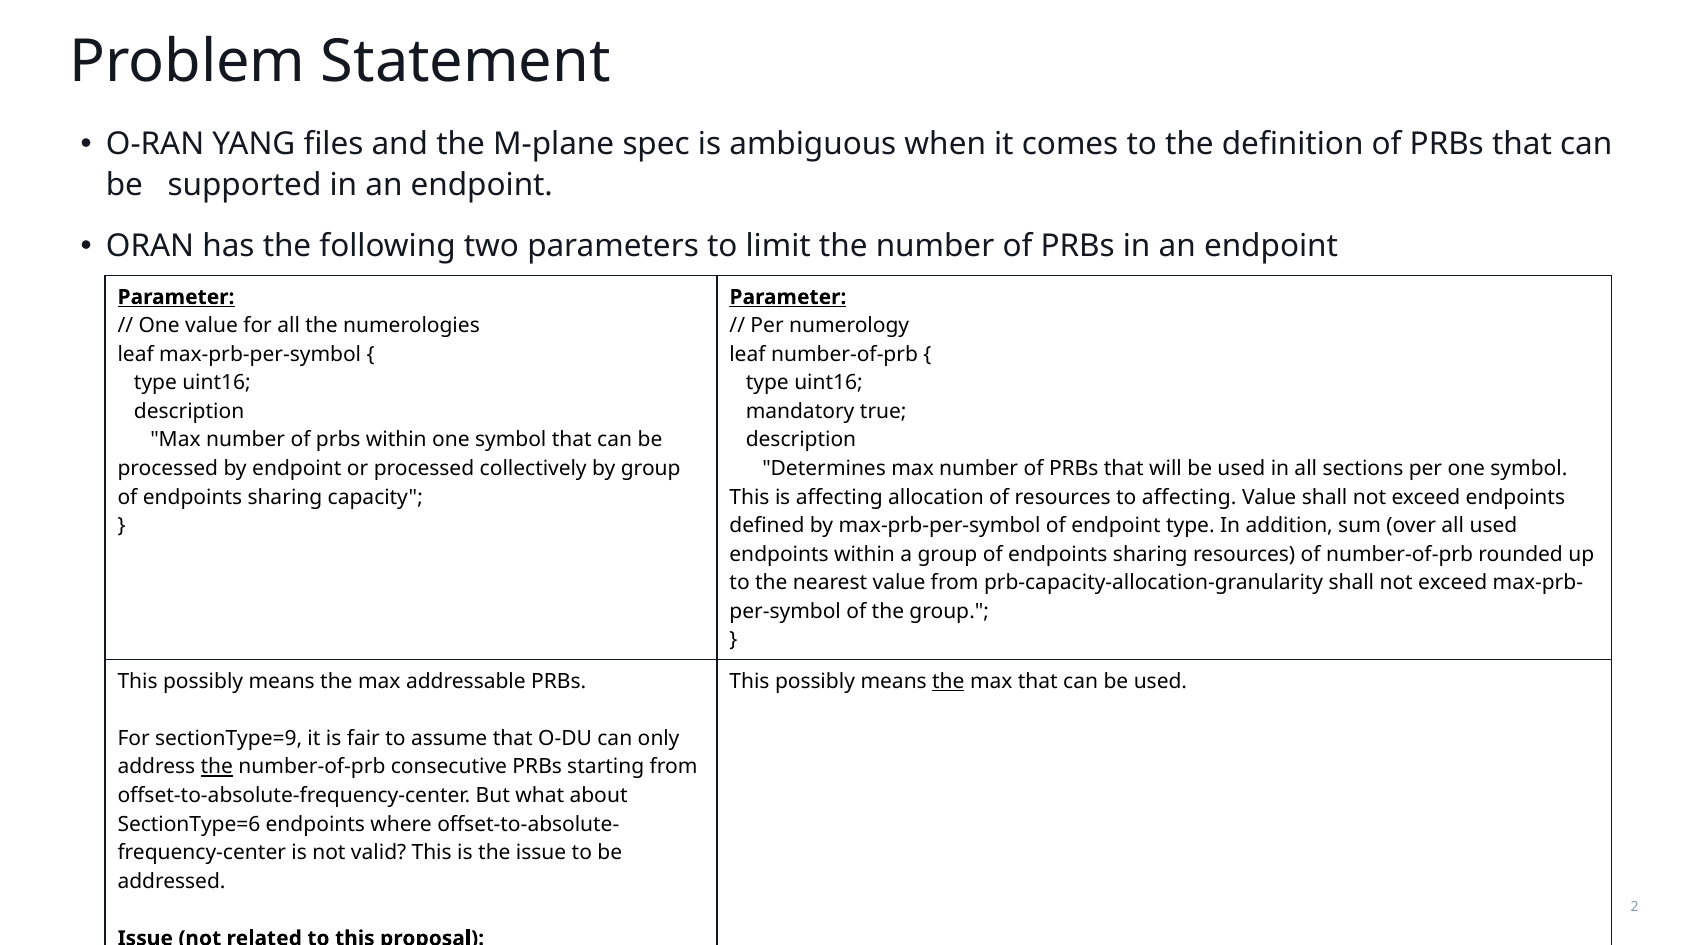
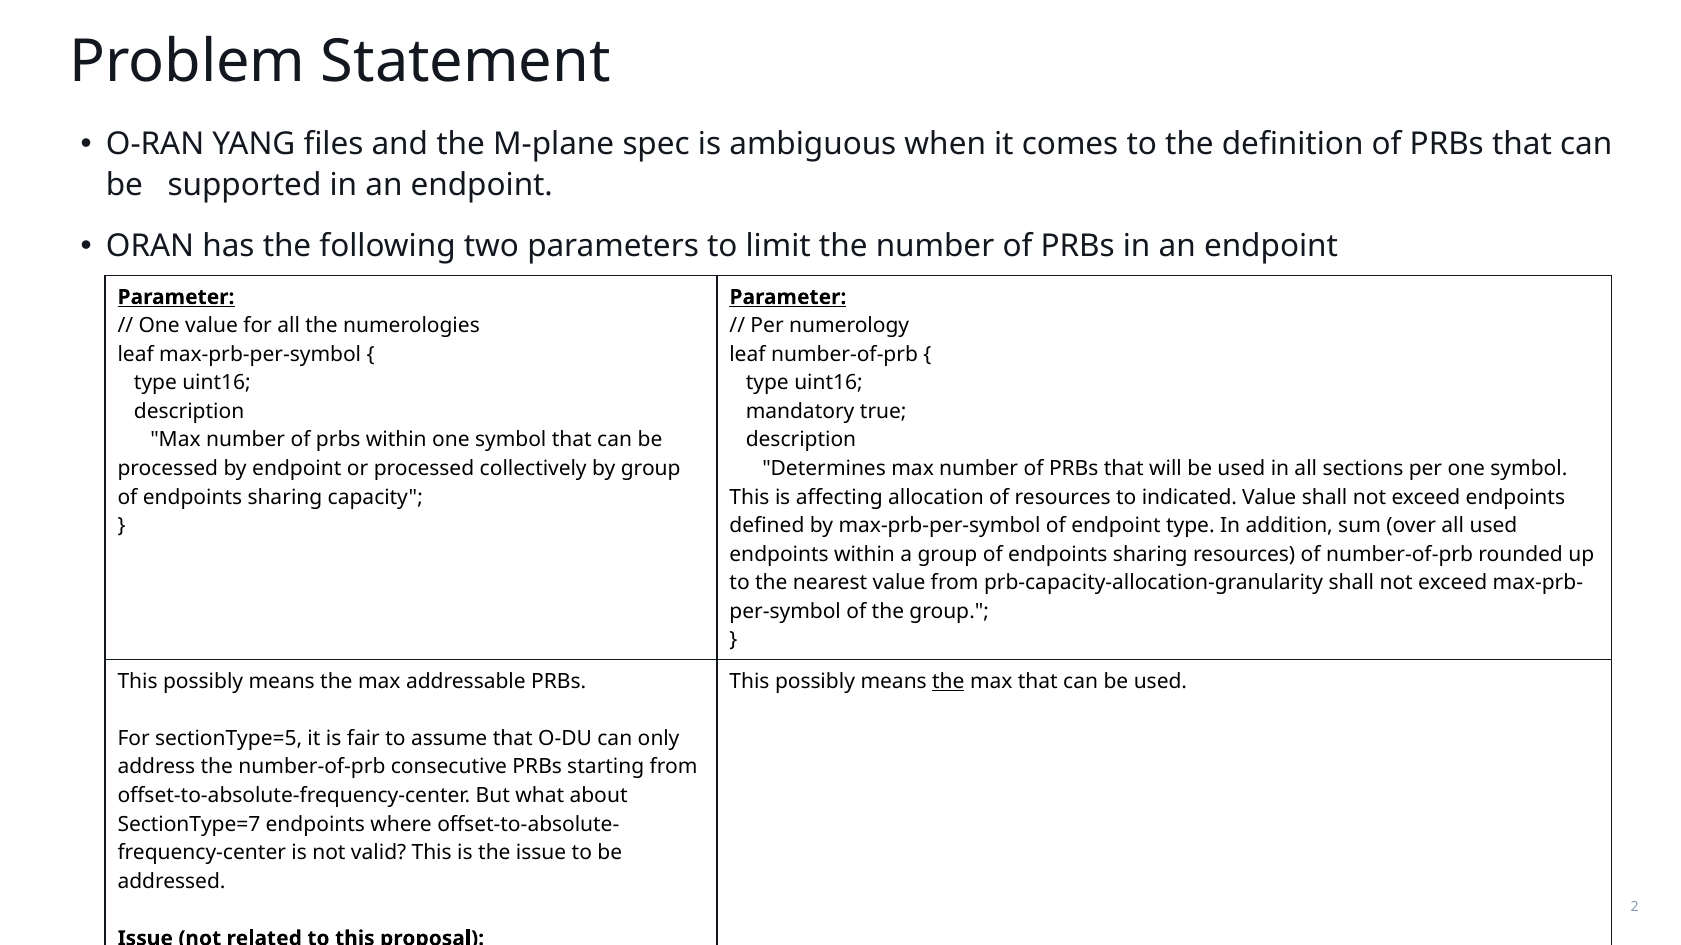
to affecting: affecting -> indicated (1189, 497)
sectionType=9: sectionType=9 -> sectionType=5 (229, 739)
the underline: present -> none (217, 767)
SectionType=6: SectionType=6 -> SectionType=7 (189, 825)
